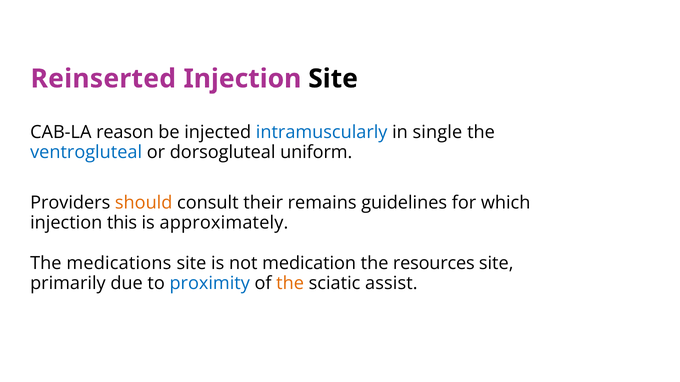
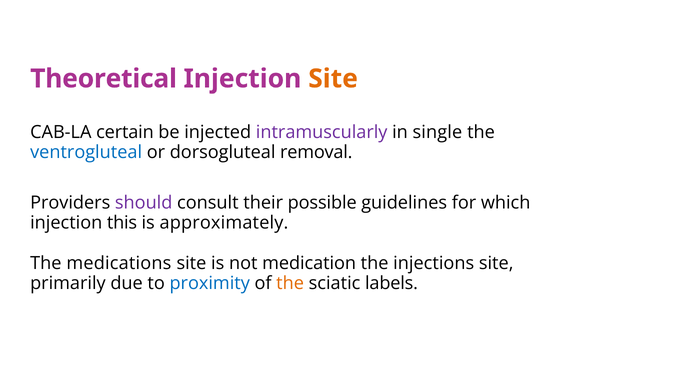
Reinserted: Reinserted -> Theoretical (104, 79)
Site colour: black -> orange (333, 79)
reason: reason -> certain (125, 132)
intramuscularly colour: blue -> purple (322, 132)
uniform: uniform -> removal (316, 153)
should colour: orange -> purple (144, 203)
remains: remains -> possible (322, 203)
resources: resources -> injections (434, 264)
assist: assist -> labels (391, 284)
